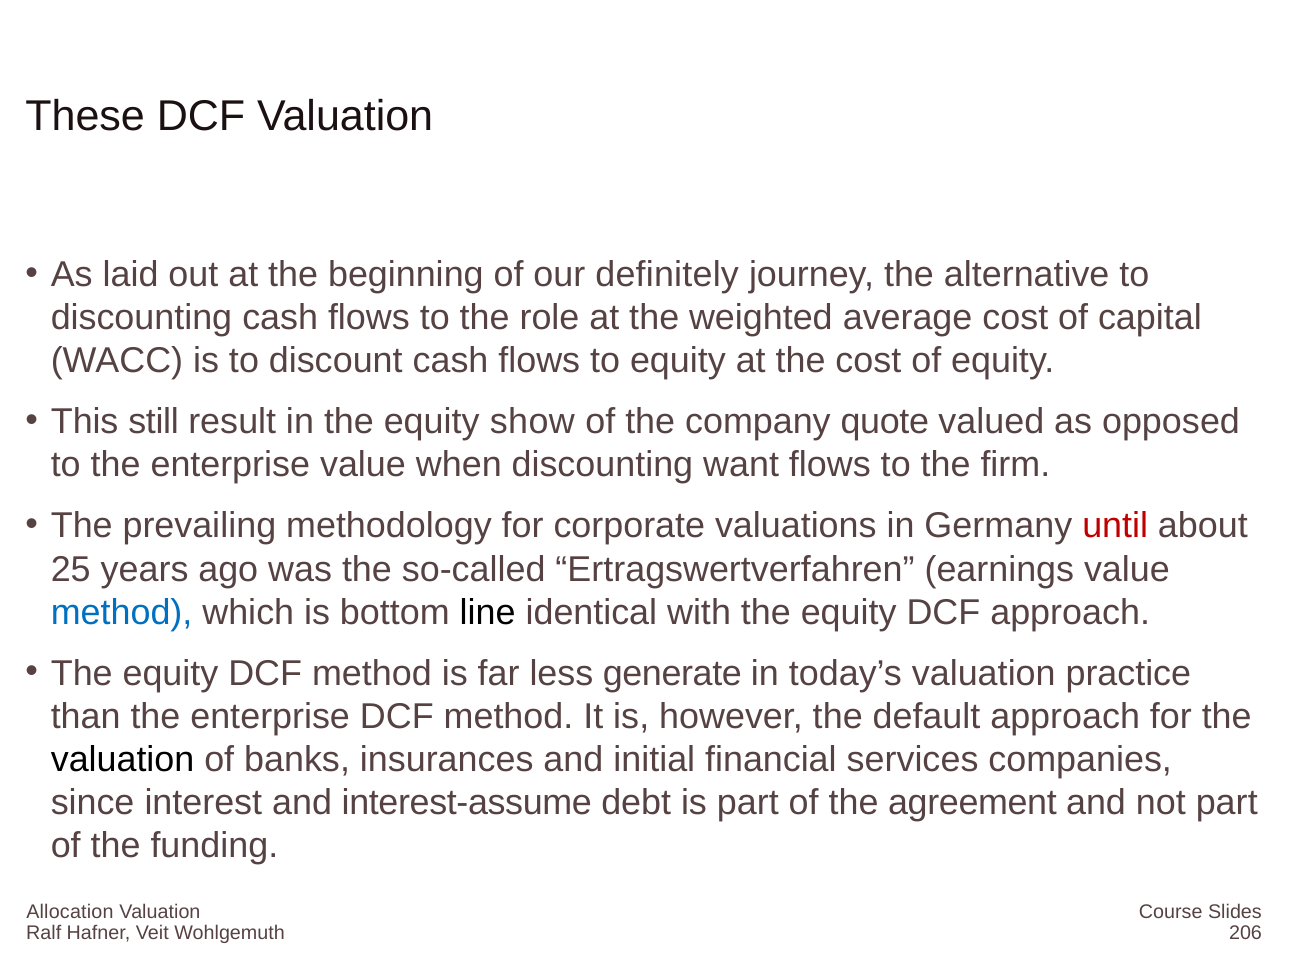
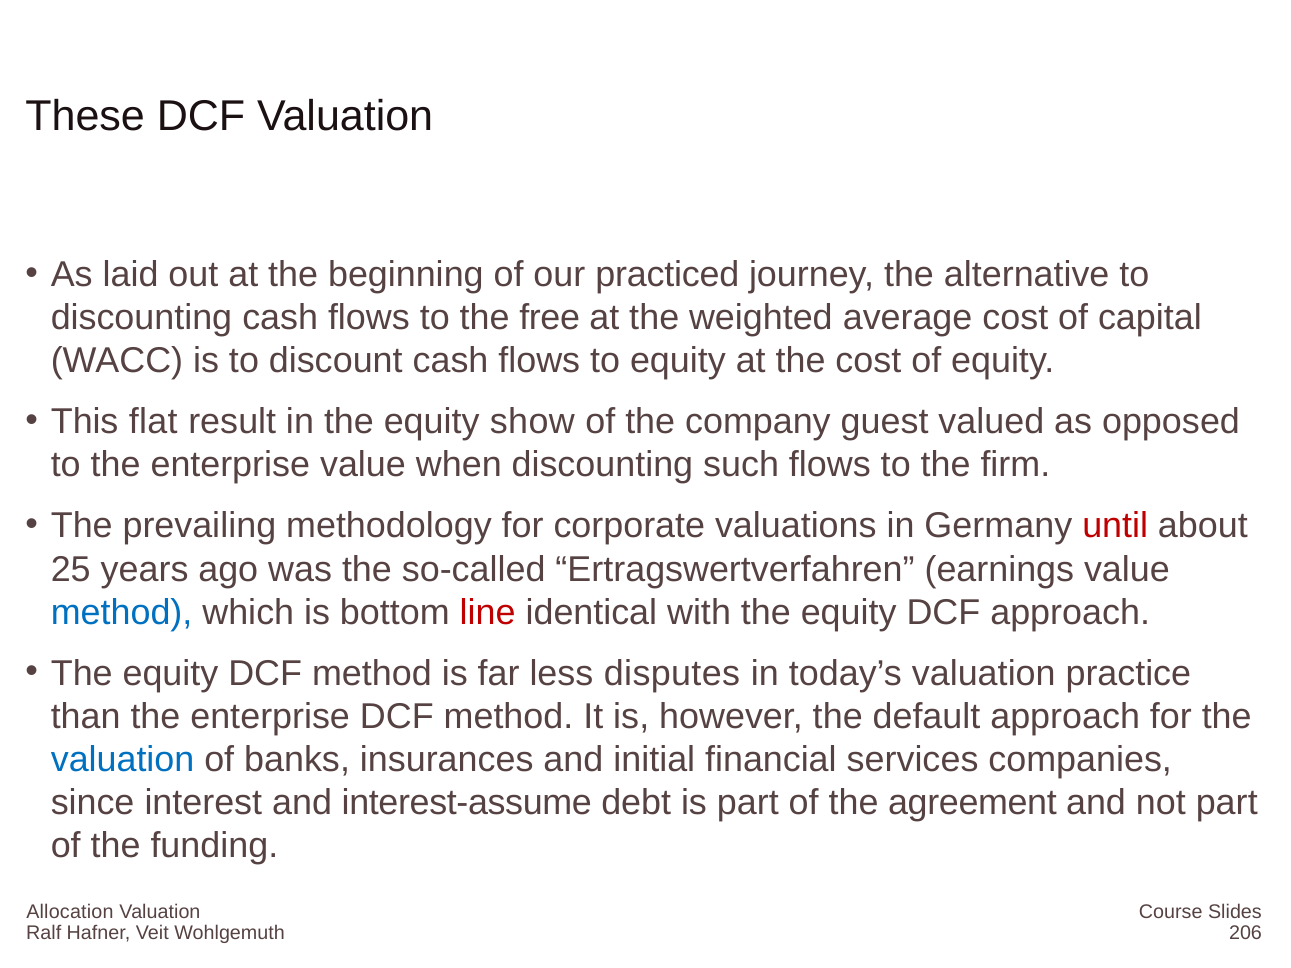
definitely: definitely -> practiced (667, 275)
role: role -> free (550, 318)
still: still -> flat (153, 422)
quote: quote -> guest (885, 422)
want: want -> such (741, 465)
line colour: black -> red (488, 612)
generate: generate -> disputes (672, 673)
valuation colour: black -> blue (123, 759)
